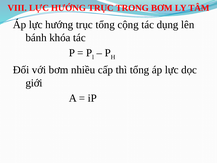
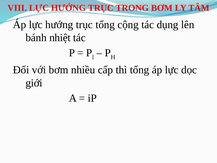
khóa: khóa -> nhiệt (60, 38)
